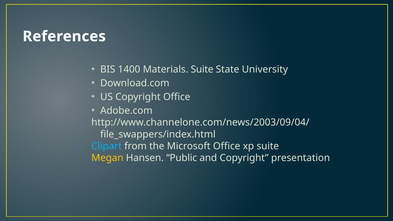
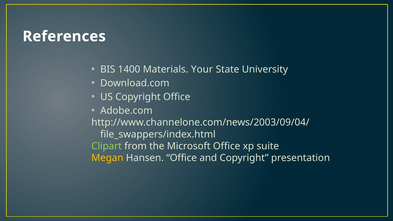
Materials Suite: Suite -> Your (202, 69)
Clipart colour: light blue -> light green (107, 146)
Hansen Public: Public -> Office (182, 158)
